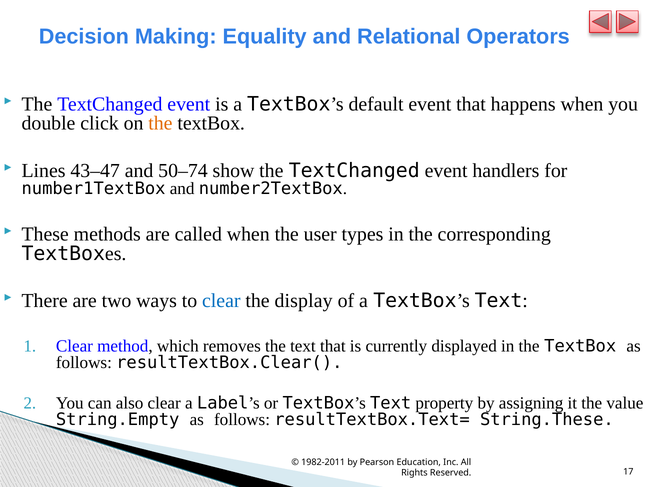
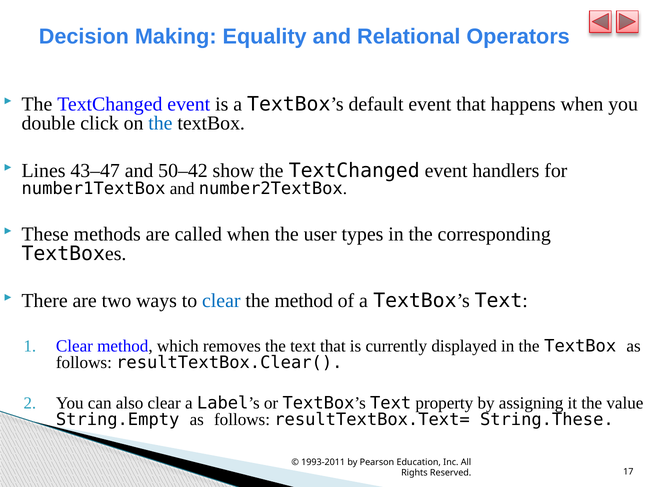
the colour: orange -> blue (160, 123)
50–74: 50–74 -> 50–42 (183, 170)
the display: display -> method (304, 300)
1982-2011: 1982-2011 -> 1993-2011 (323, 462)
